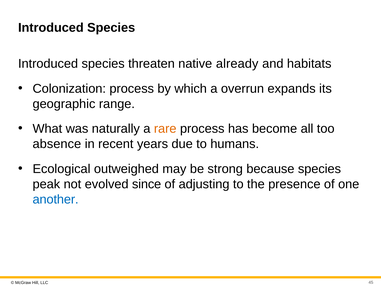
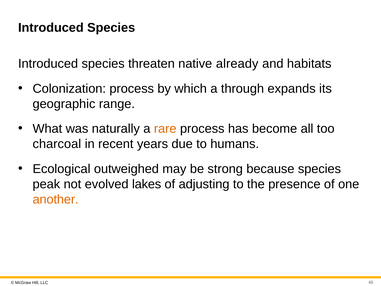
overrun: overrun -> through (243, 88)
absence: absence -> charcoal (57, 144)
since: since -> lakes (147, 184)
another colour: blue -> orange (56, 199)
